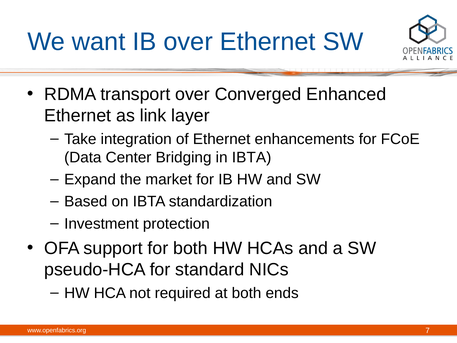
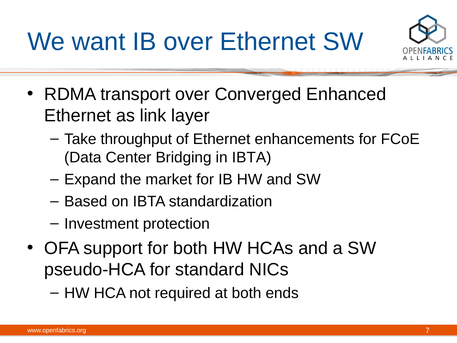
integration: integration -> throughput (136, 139)
